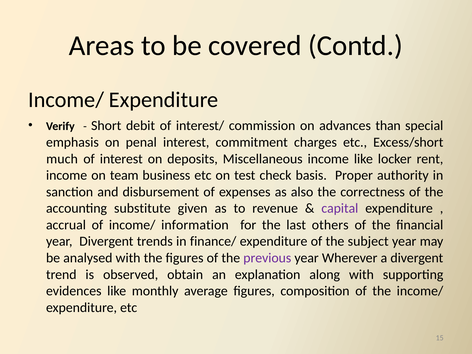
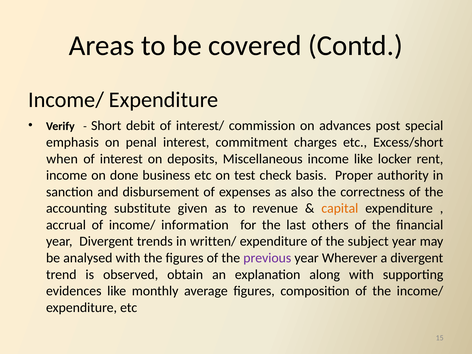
than: than -> post (388, 126)
much: much -> when (62, 159)
team: team -> done (124, 175)
capital colour: purple -> orange (340, 208)
finance/: finance/ -> written/ (213, 241)
